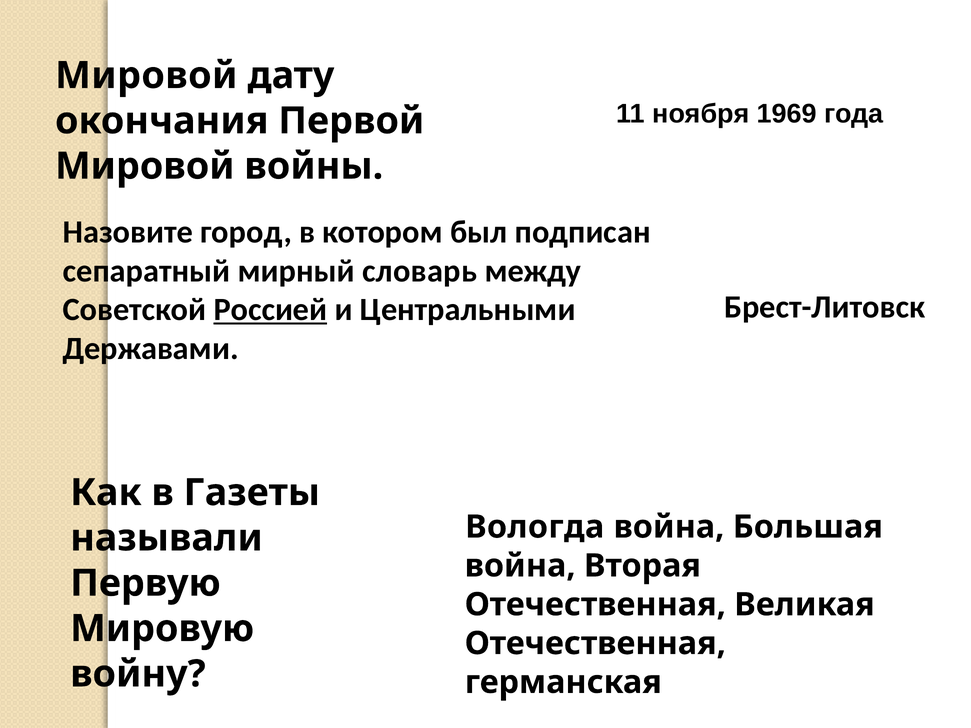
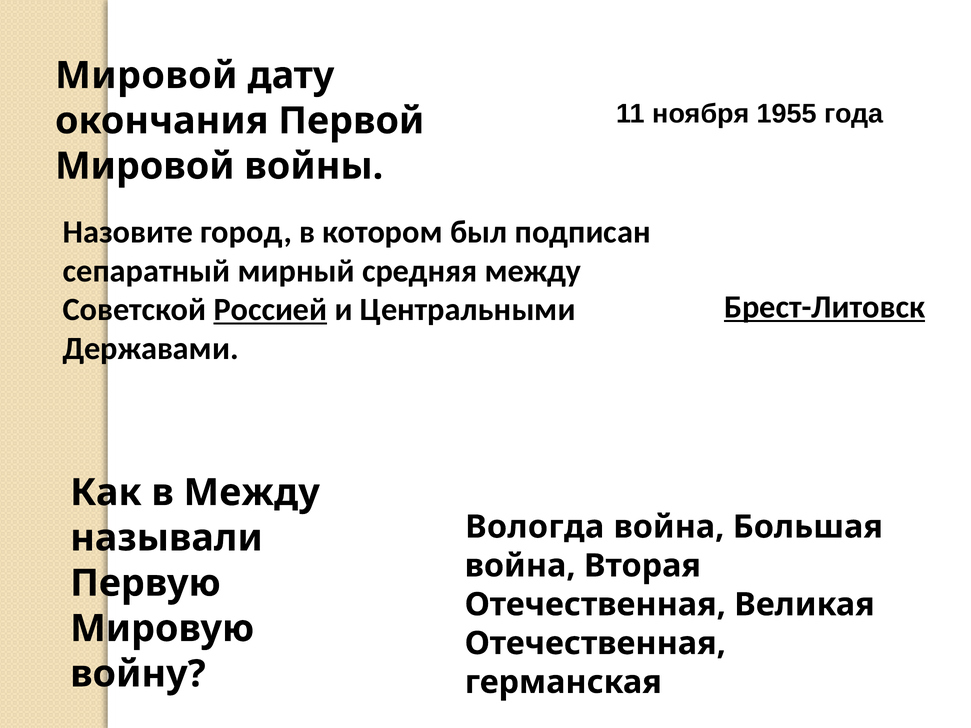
1969: 1969 -> 1955 (787, 114)
словарь: словарь -> средняя (420, 271)
Брест-Литовск underline: none -> present (825, 307)
в Газеты: Газеты -> Между (252, 493)
